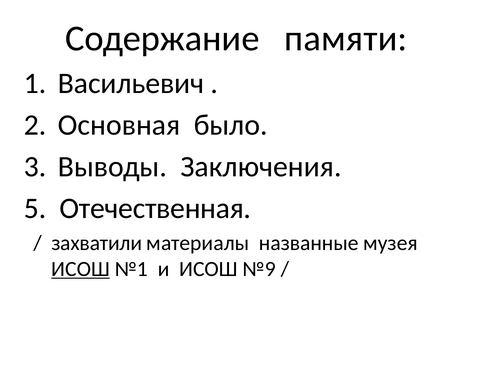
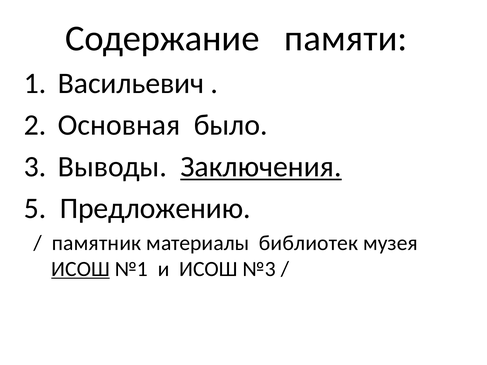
Заключения underline: none -> present (261, 167)
Отечественная: Отечественная -> Предложению (155, 208)
захватили: захватили -> памятник (96, 243)
названные: названные -> библиотек (309, 243)
№9: №9 -> №3 (259, 269)
